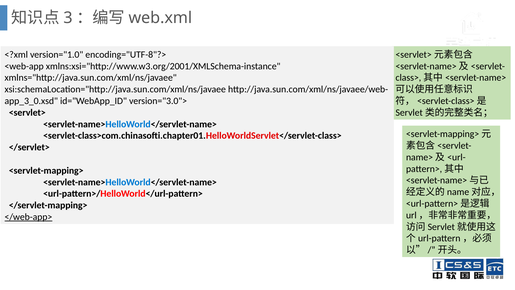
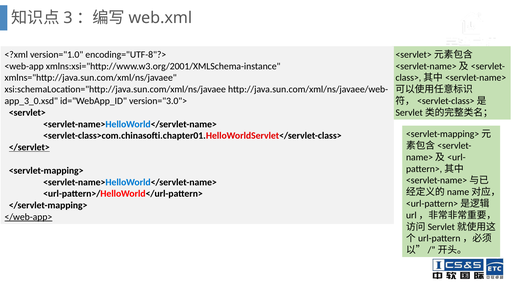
</servlet> underline: none -> present (29, 147)
